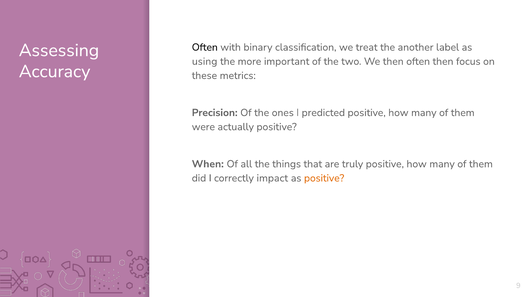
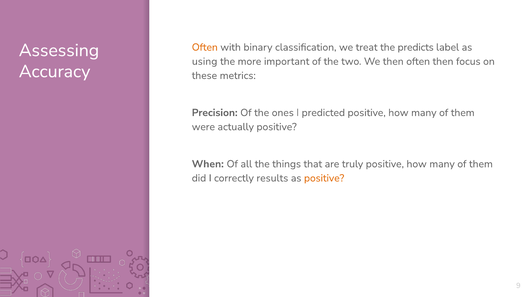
Often colour: black -> orange (205, 47)
another: another -> predicts (416, 47)
impact: impact -> results (272, 178)
